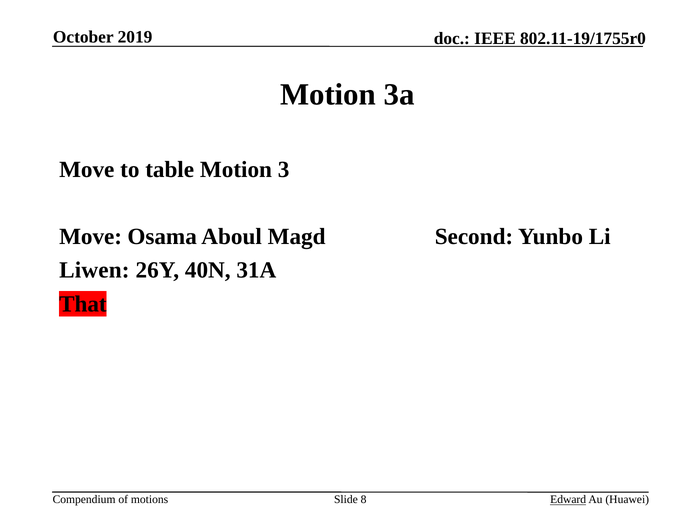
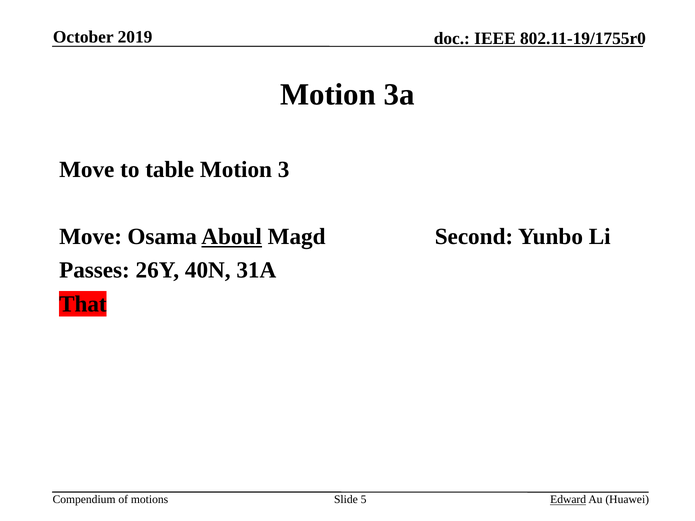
Aboul underline: none -> present (232, 237)
Liwen: Liwen -> Passes (94, 270)
8: 8 -> 5 (364, 500)
